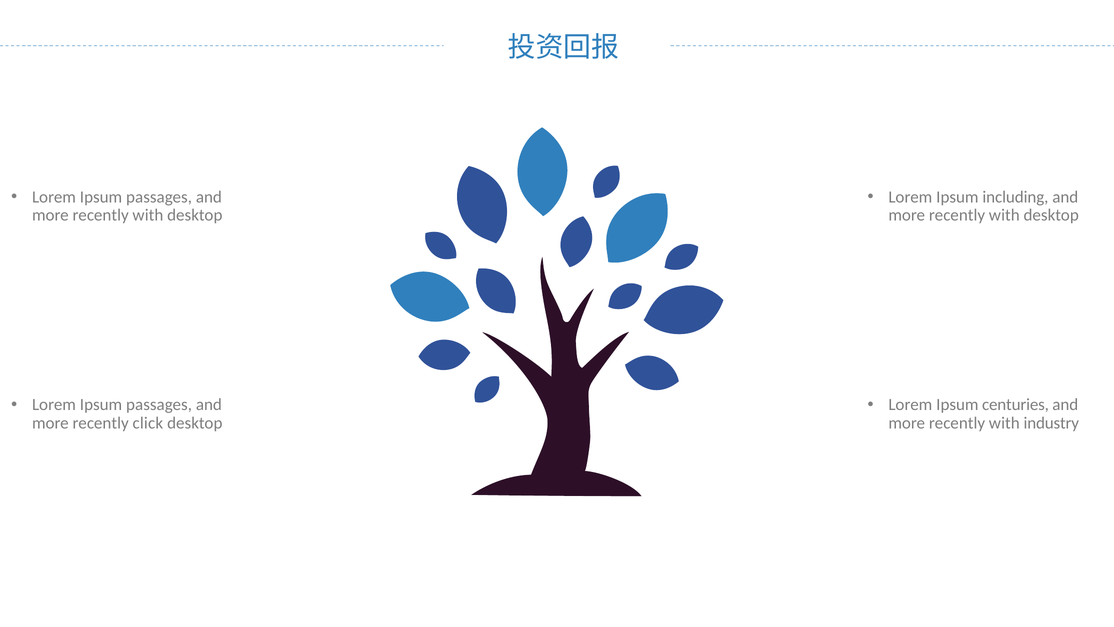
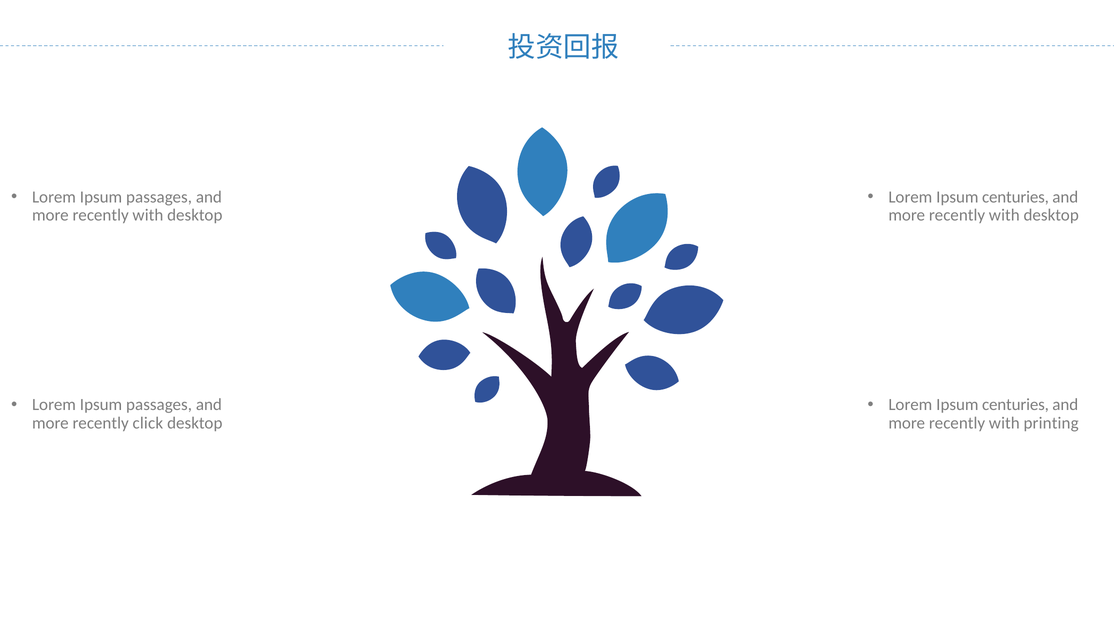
including: including -> centuries (1015, 197)
industry: industry -> printing (1051, 423)
